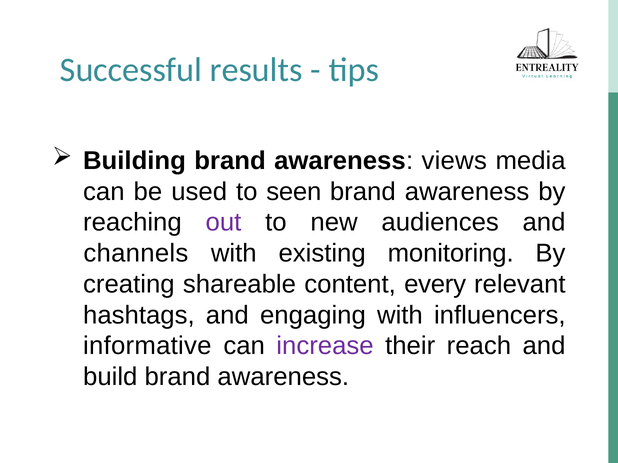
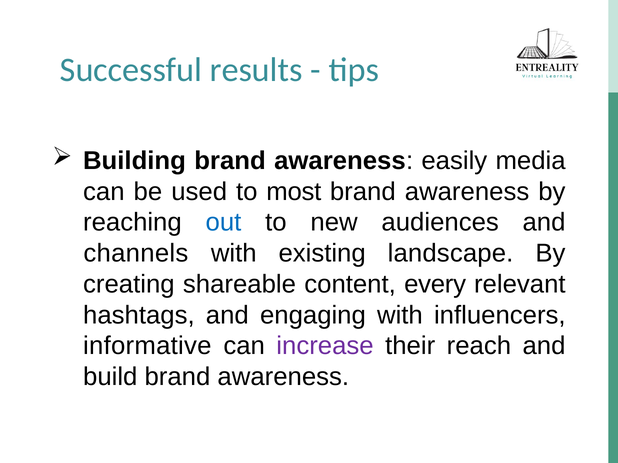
views: views -> easily (454, 161)
seen: seen -> most (294, 192)
out colour: purple -> blue (223, 223)
monitoring: monitoring -> landscape (451, 254)
